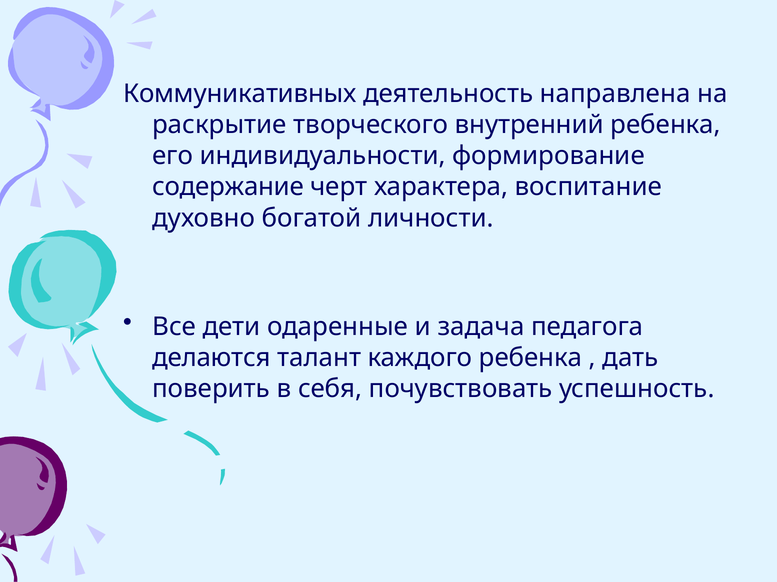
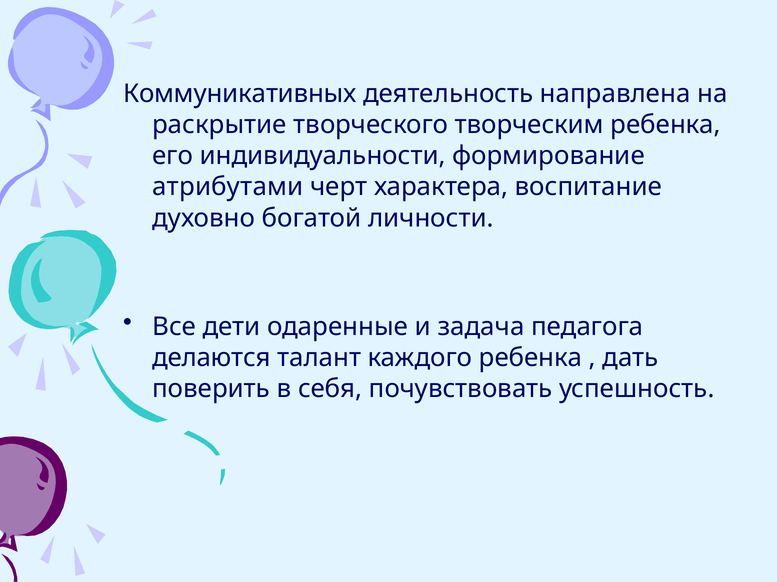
внутренний: внутренний -> творческим (529, 125)
содержание: содержание -> атрибутами (228, 187)
